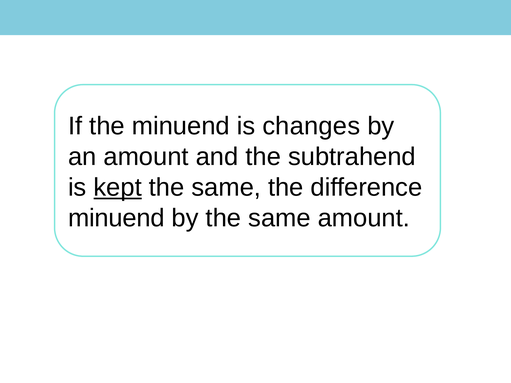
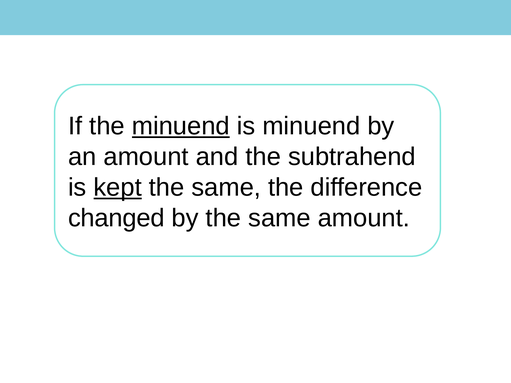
minuend underline: none -> present (181, 126)
is changes: changes -> minuend (311, 126)
minuend: minuend -> changed (116, 218)
